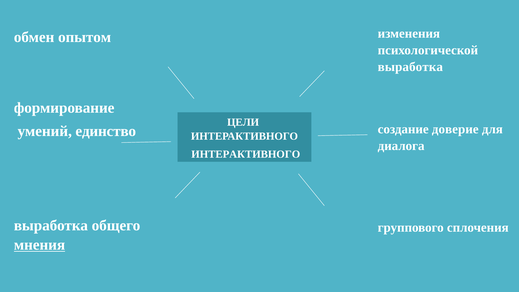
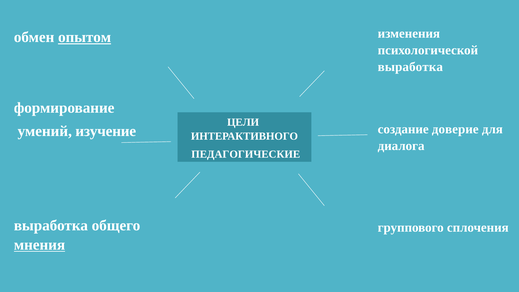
опытом underline: none -> present (85, 37)
единство: единство -> изучение (106, 131)
ИНТЕРАКТИВНОГО: ИНТЕРАКТИВНОГО -> ПЕДАГОГИЧЕСКИЕ (246, 154)
